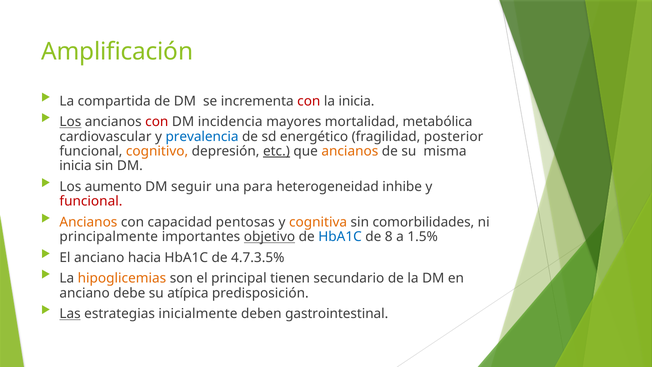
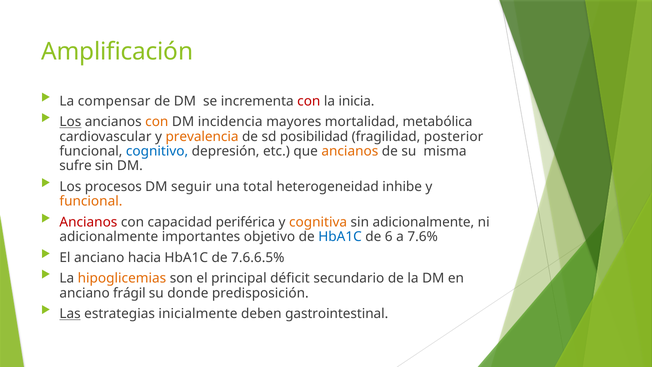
compartida: compartida -> compensar (114, 101)
con colour: red -> orange (157, 122)
prevalencia colour: blue -> orange (202, 137)
energético: energético -> posibilidad (314, 137)
cognitivo colour: orange -> blue (157, 151)
etc underline: present -> none (276, 151)
inicia: inicia -> sufre (76, 166)
aumento: aumento -> procesos (113, 187)
para: para -> total (258, 187)
funcional colour: red -> orange (91, 201)
Ancianos colour: orange -> red (88, 222)
pentosas: pentosas -> periférica (245, 222)
sin comorbilidades: comorbilidades -> adicionalmente (423, 222)
principalmente: principalmente -> adicionalmente (109, 237)
objetivo underline: present -> none (269, 237)
8: 8 -> 6 (389, 237)
1.5%: 1.5% -> 7.6% (423, 237)
4.7.3.5%: 4.7.3.5% -> 7.6.6.5% (258, 258)
tienen: tienen -> déficit (290, 278)
debe: debe -> frágil (129, 293)
atípica: atípica -> donde (188, 293)
